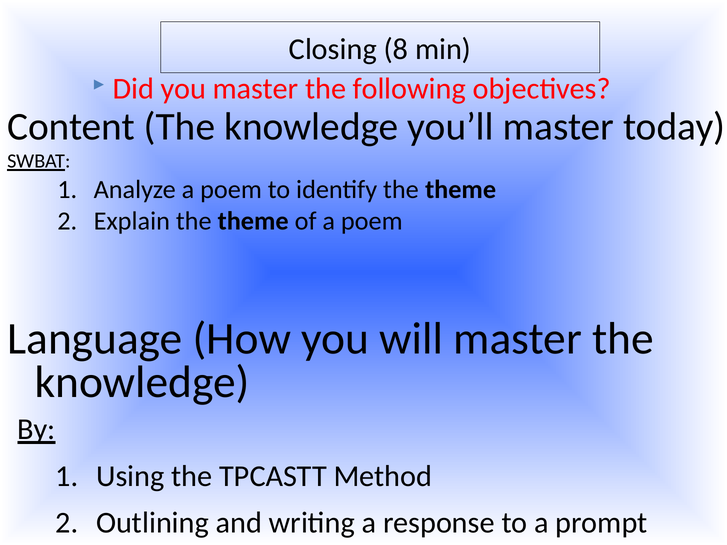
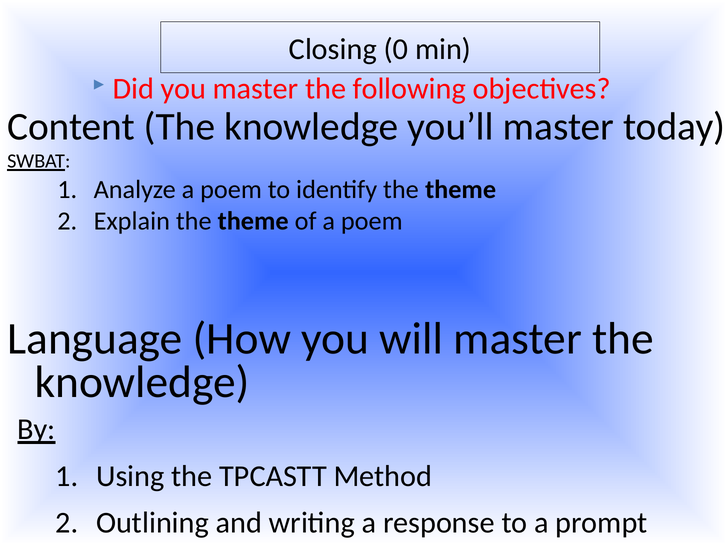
8: 8 -> 0 (396, 49)
